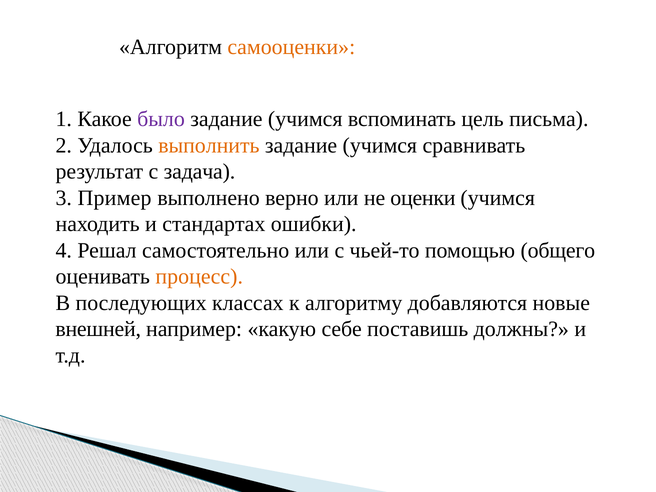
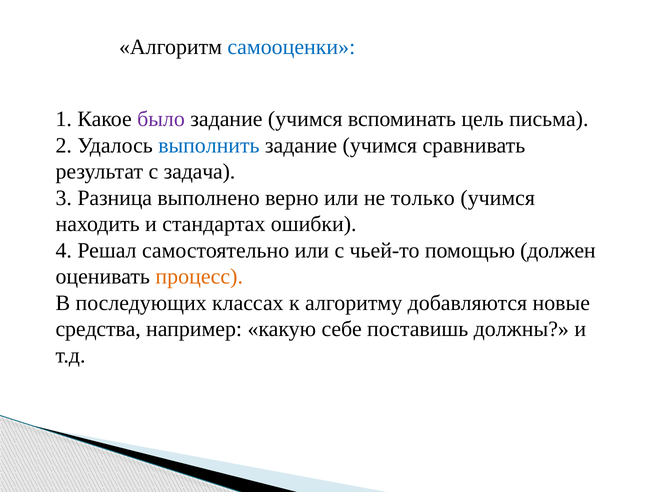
самооценки colour: orange -> blue (291, 47)
выполнить colour: orange -> blue (209, 145)
Пример: Пример -> Разница (115, 198)
оценки: оценки -> только (423, 198)
общего: общего -> должен (558, 250)
внешней: внешней -> средства (98, 329)
